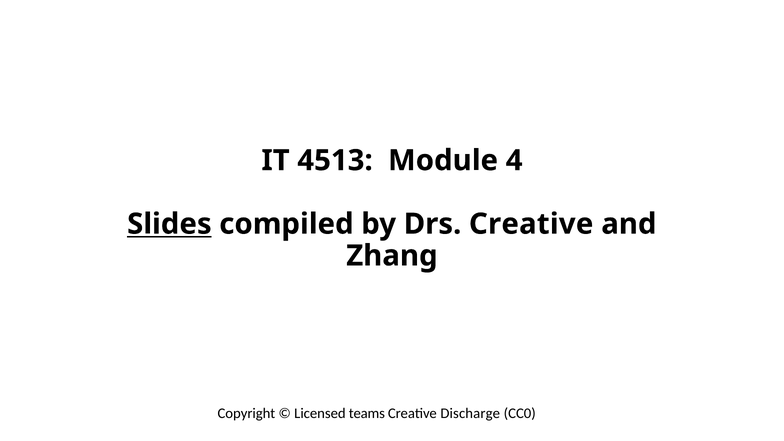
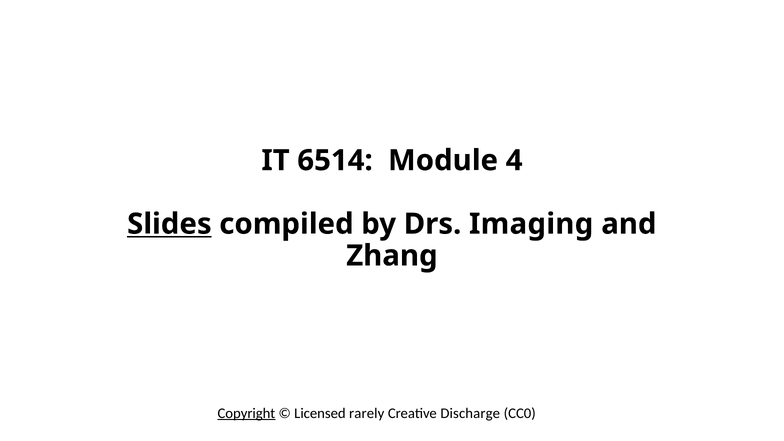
4513: 4513 -> 6514 (335, 160)
Drs Creative: Creative -> Imaging (531, 224)
Copyright underline: none -> present (246, 413)
teams: teams -> rarely (367, 413)
